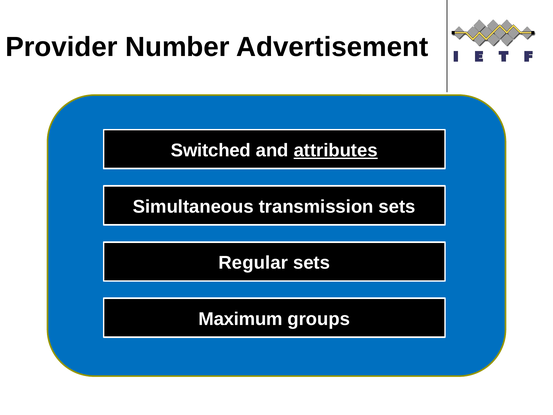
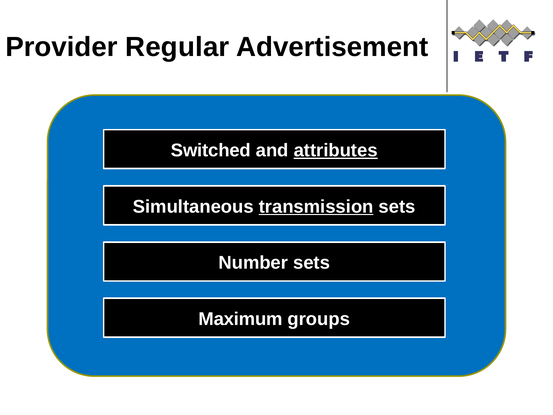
Number: Number -> Regular (177, 47)
transmission underline: none -> present (316, 206)
Regular: Regular -> Number (253, 263)
